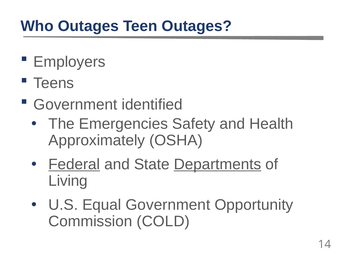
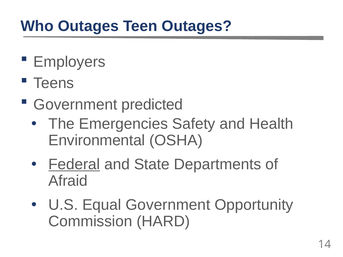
identified: identified -> predicted (152, 105)
Approximately: Approximately -> Environmental (97, 140)
Departments underline: present -> none (218, 165)
Living: Living -> Afraid (68, 181)
COLD: COLD -> HARD (163, 222)
